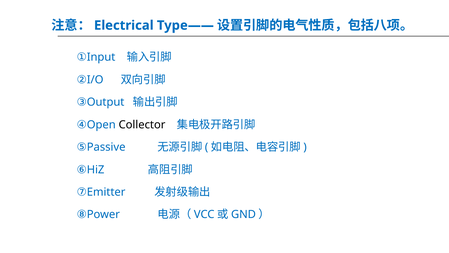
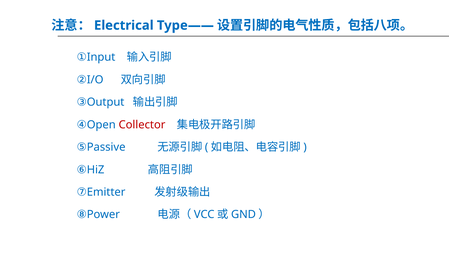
Collector colour: black -> red (142, 124)
